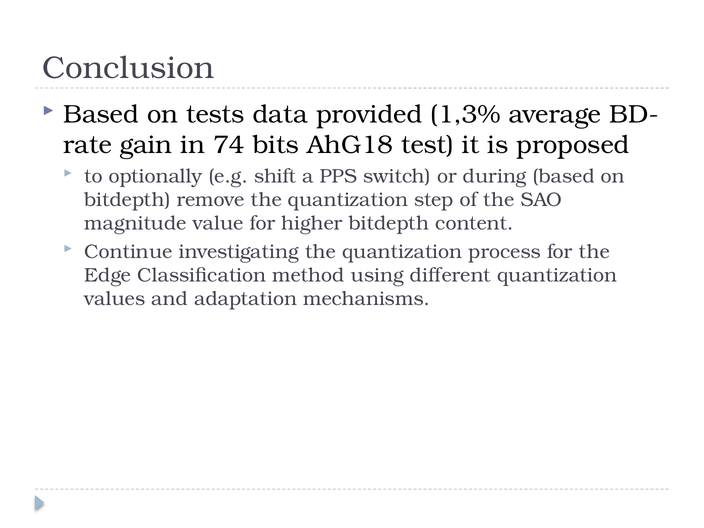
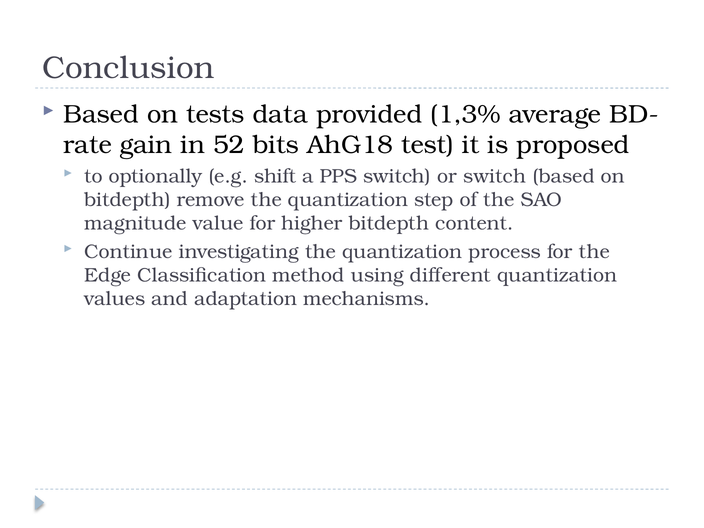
74: 74 -> 52 (229, 145)
or during: during -> switch (495, 176)
